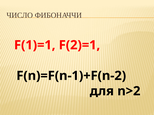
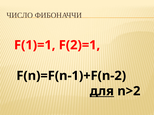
для underline: none -> present (102, 91)
